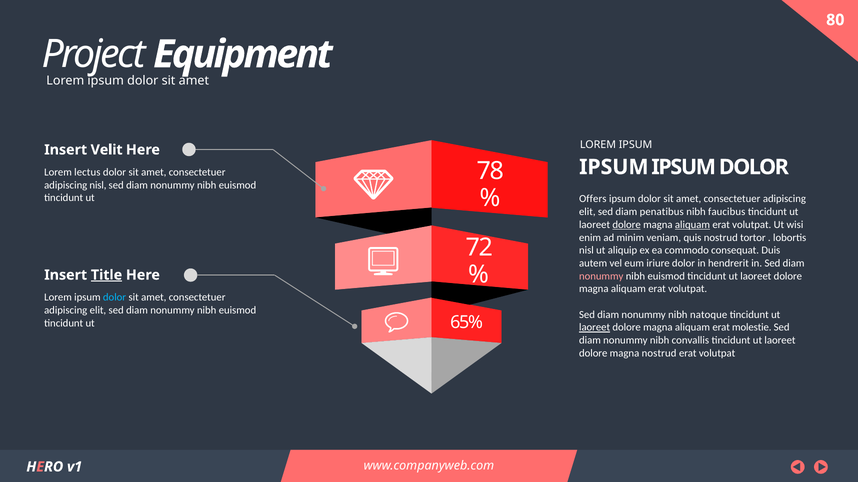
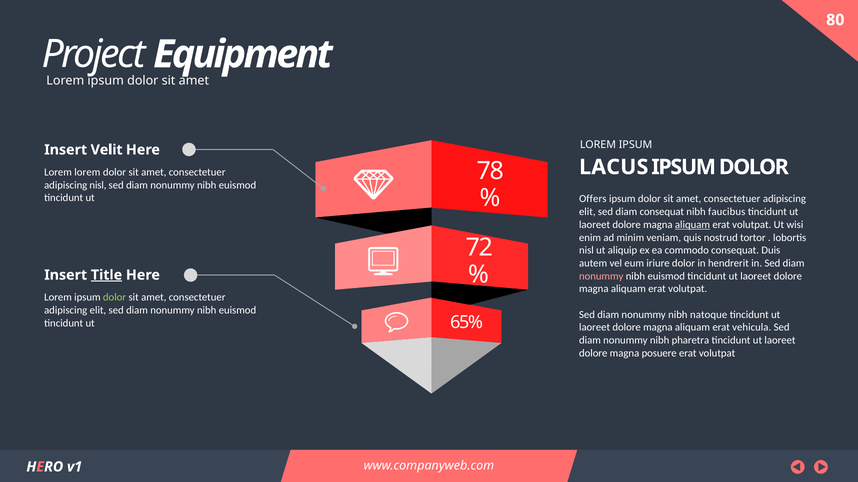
IPSUM: IPSUM -> LACUS (614, 167)
Lorem lectus: lectus -> lorem (87, 172)
diam penatibus: penatibus -> consequat (662, 212)
dolore underline: present -> none (627, 225)
dolor colour: light blue -> light green (115, 298)
laoreet underline: present -> none (595, 328)
molestie: molestie -> vehicula (752, 328)
convallis: convallis -> pharetra (690, 341)
magna nostrud: nostrud -> posuere (659, 354)
